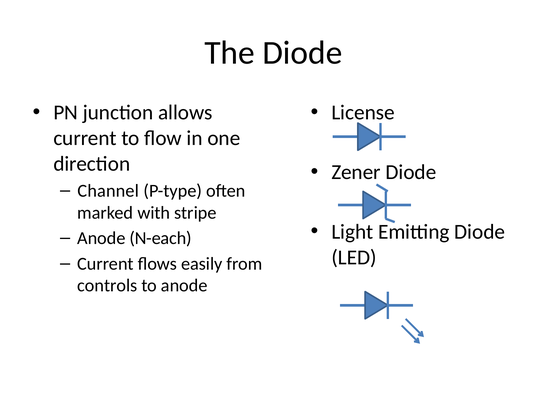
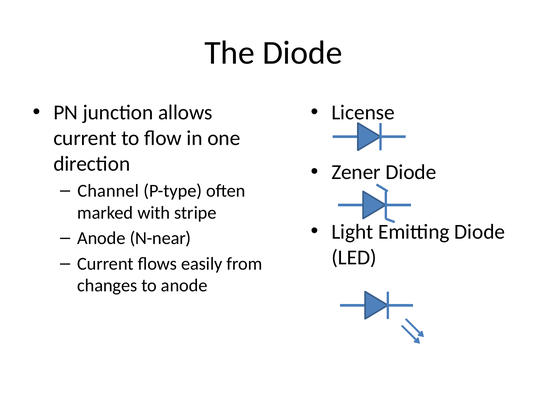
N-each: N-each -> N-near (160, 238)
controls: controls -> changes (107, 286)
